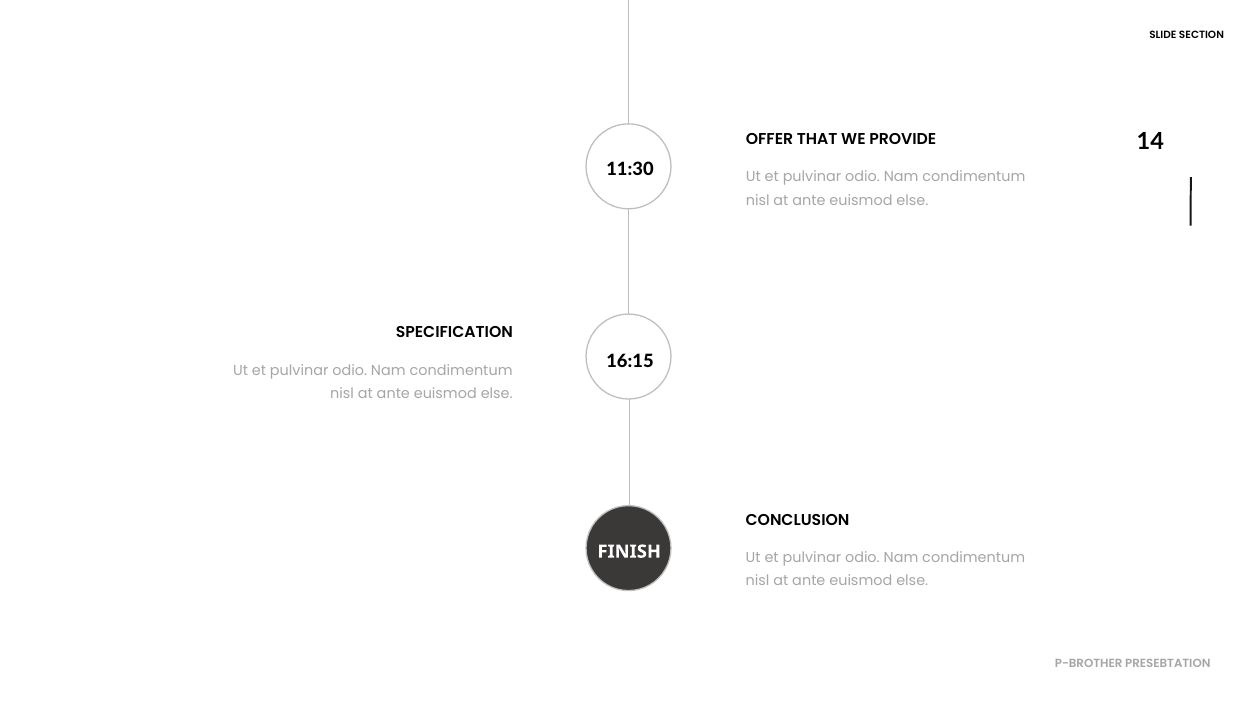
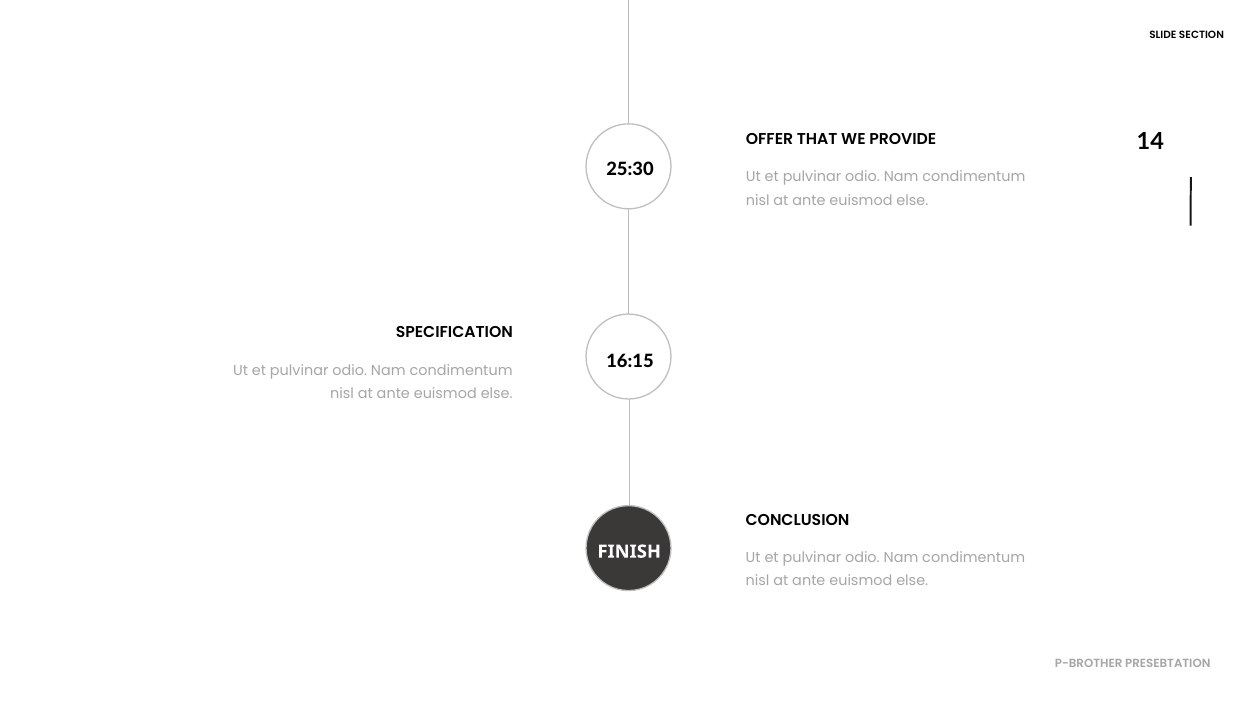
11:30: 11:30 -> 25:30 (630, 170)
